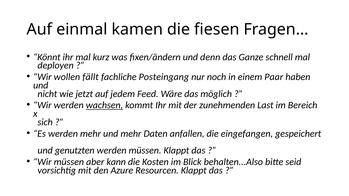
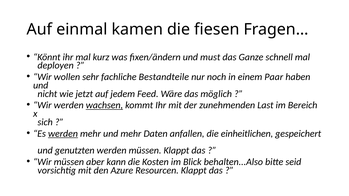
denn: denn -> must (210, 57)
fällt: fällt -> sehr (91, 77)
Posteingang: Posteingang -> Bestandteile (164, 77)
werden underline: none -> present (63, 134)
eingefangen: eingefangen -> einheitlichen (247, 134)
